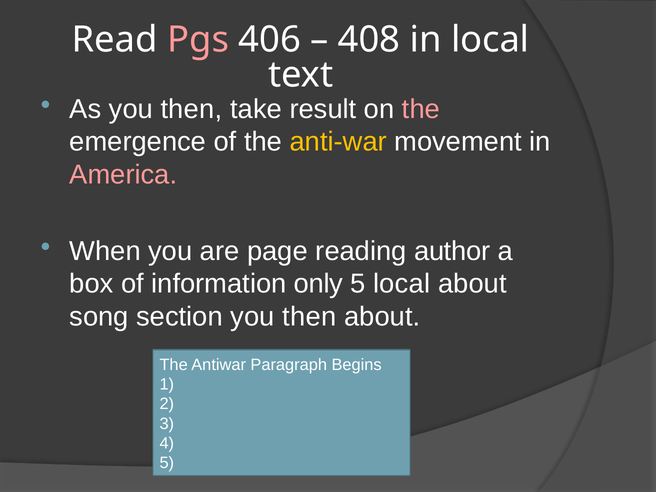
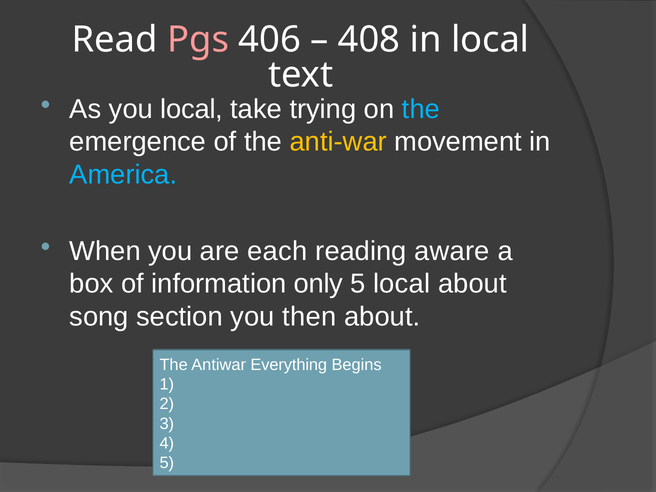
As you then: then -> local (192, 109)
result: result -> trying (323, 109)
the colour: pink -> light blue (421, 109)
America colour: pink -> light blue (123, 175)
page: page -> each (277, 251)
author: author -> aware (452, 251)
Paragraph: Paragraph -> Everything (289, 365)
